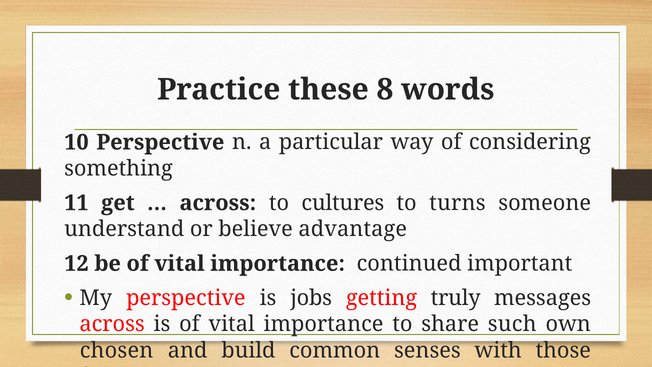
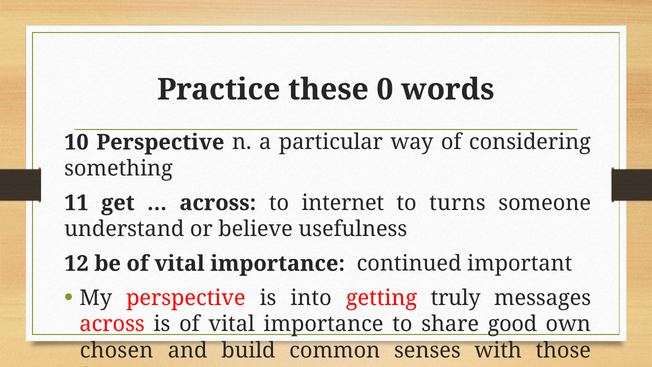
8: 8 -> 0 (385, 89)
to cultures: cultures -> internet (343, 203)
advantage: advantage -> usefulness (353, 229)
jobs: jobs -> into (311, 298)
such: such -> good (512, 324)
